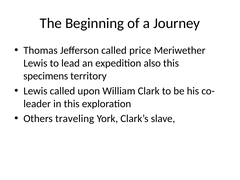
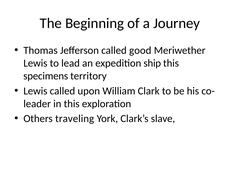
price: price -> good (140, 50)
also: also -> ship (152, 63)
